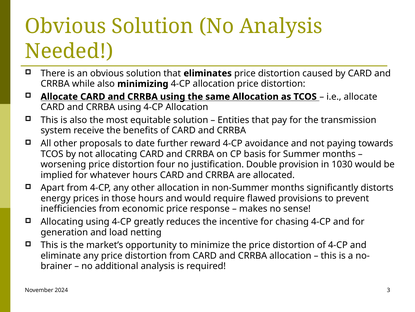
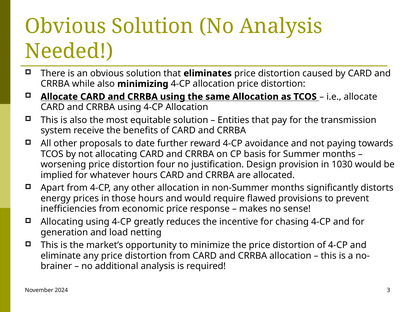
Double: Double -> Design (261, 164)
